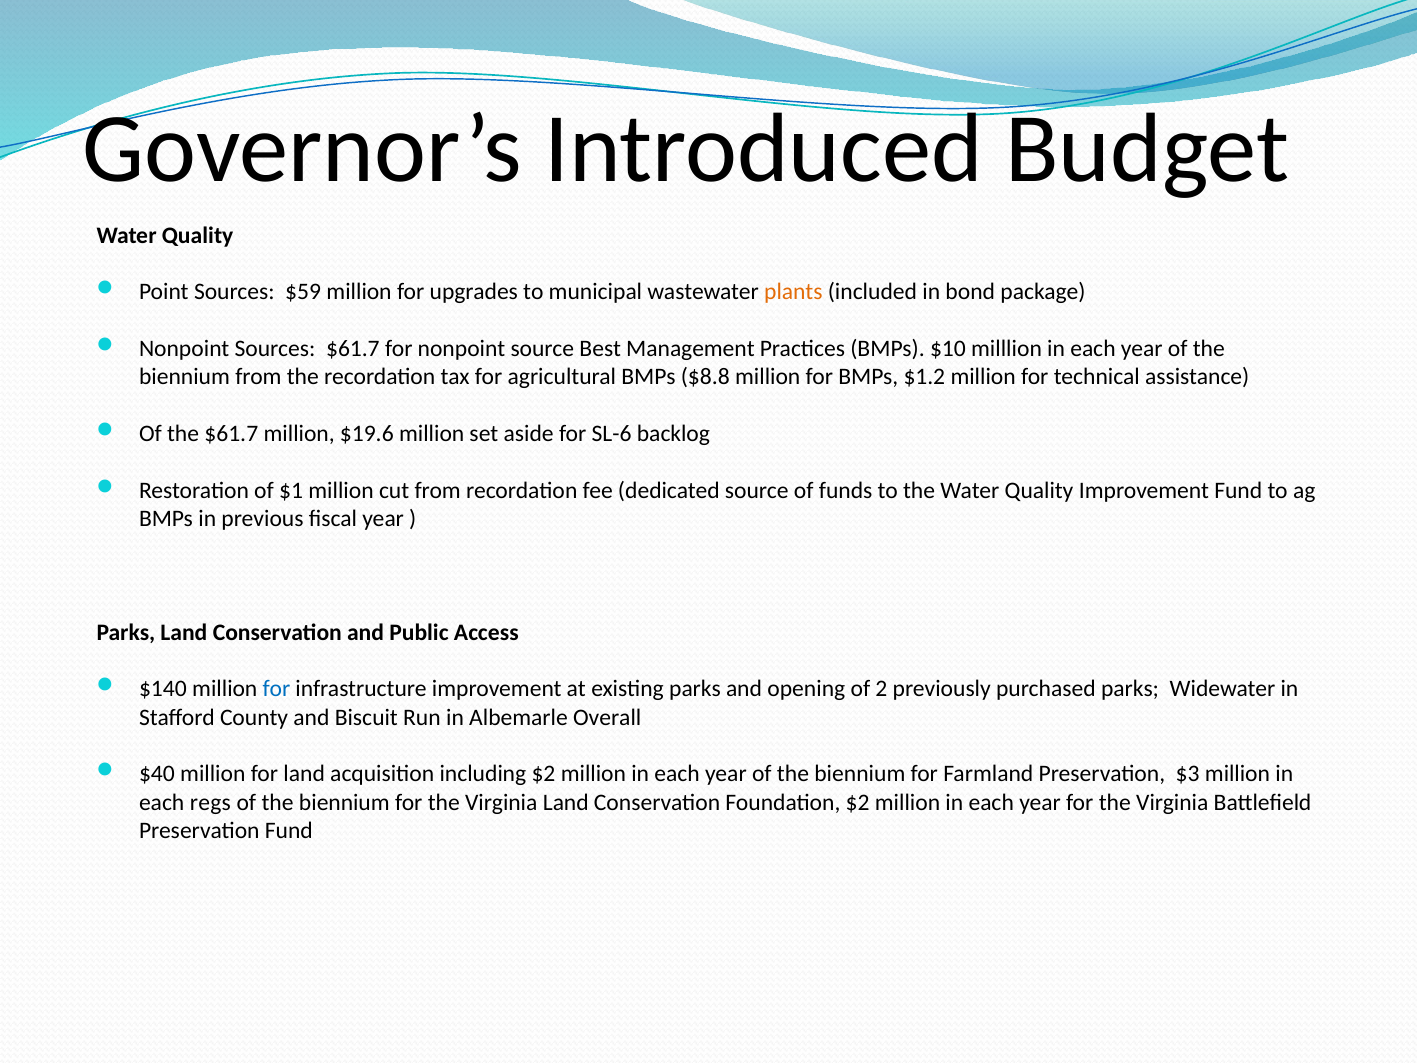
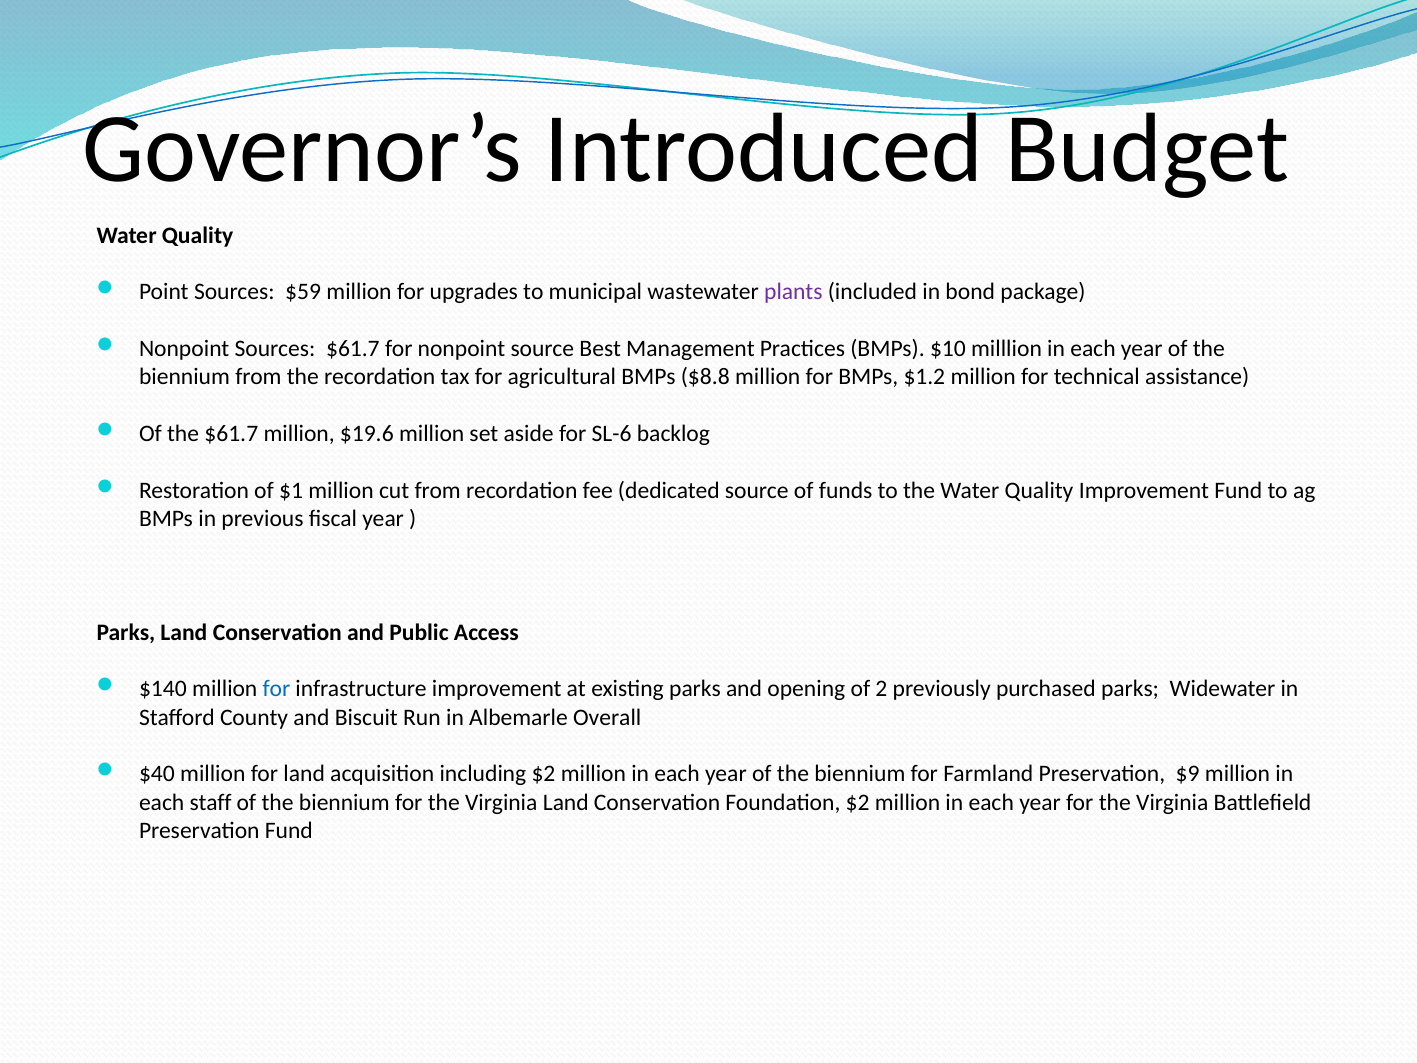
plants colour: orange -> purple (793, 292)
$3: $3 -> $9 (1188, 774)
regs: regs -> staff (211, 802)
